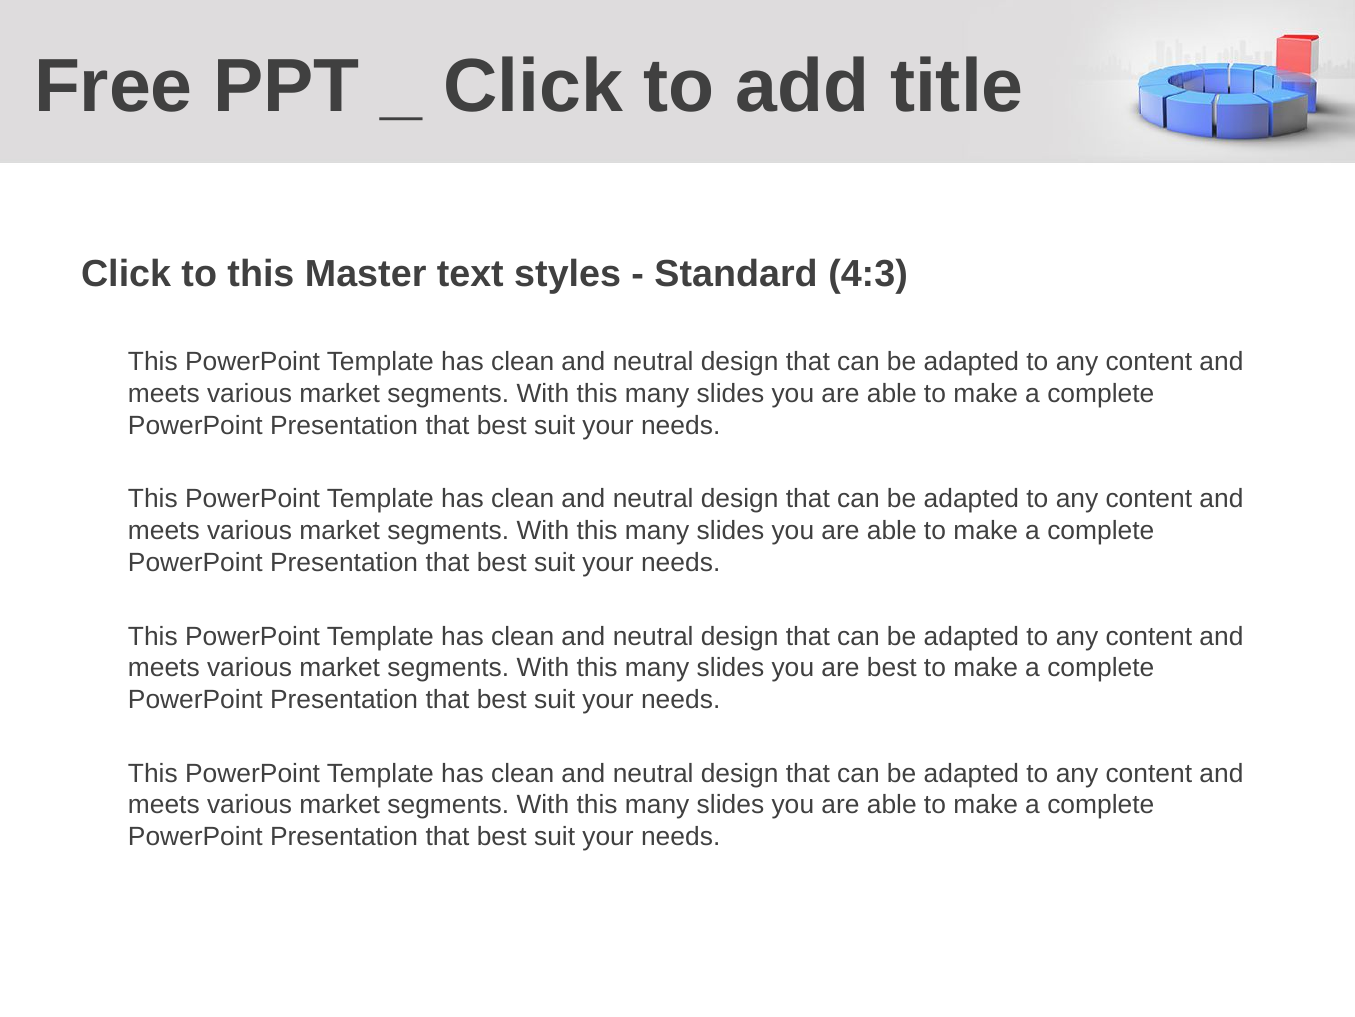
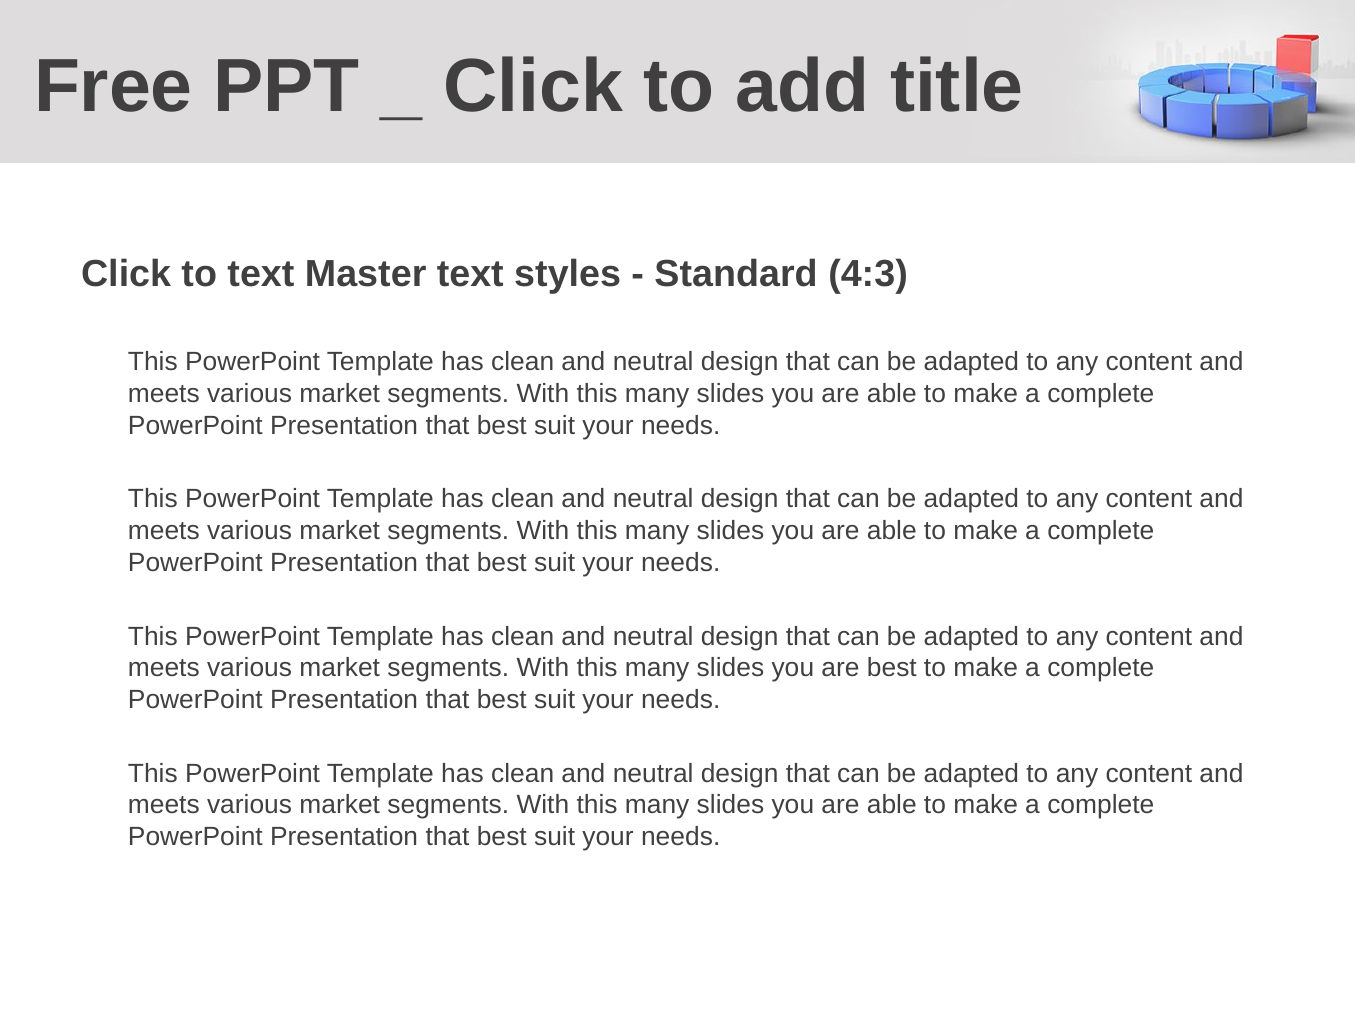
to this: this -> text (261, 274)
